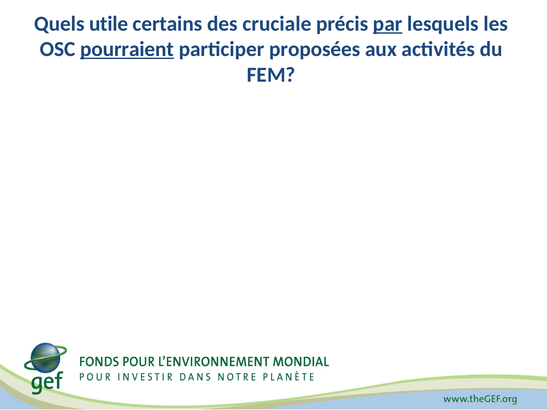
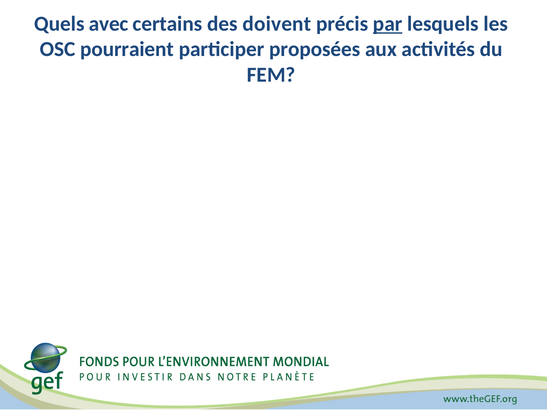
utile: utile -> avec (109, 24)
cruciale: cruciale -> doivent (277, 24)
pourraient underline: present -> none (127, 49)
